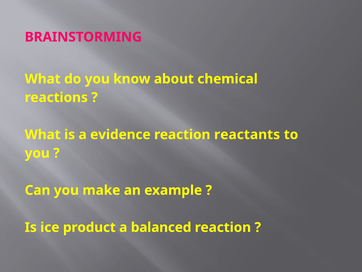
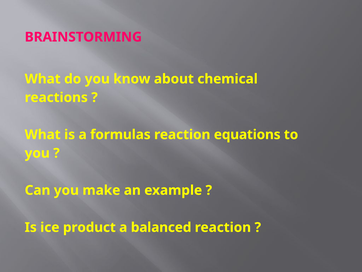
evidence: evidence -> formulas (120, 134)
reactants: reactants -> equations (247, 134)
